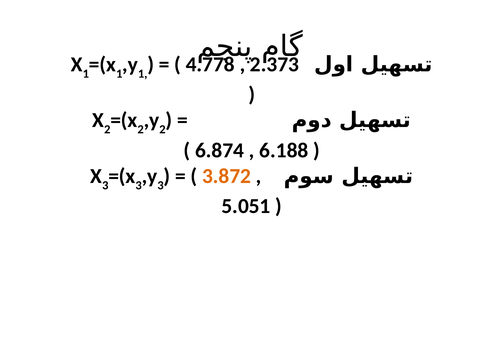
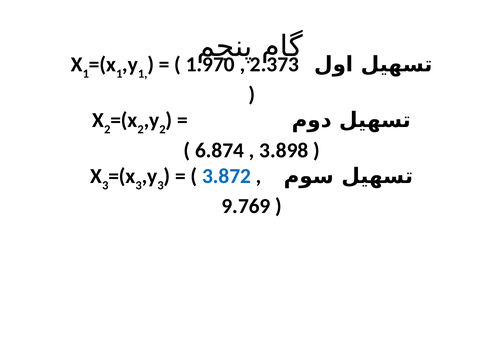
4.778: 4.778 -> 1.970 (210, 65)
6.188: 6.188 -> 3.898 (284, 151)
3.872 colour: orange -> blue (227, 176)
5.051: 5.051 -> 9.769 (246, 207)
